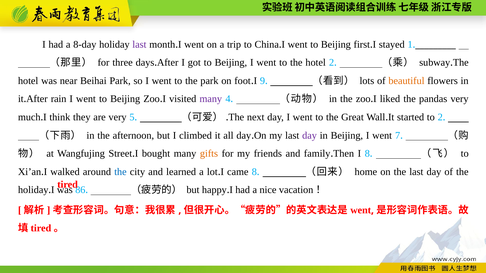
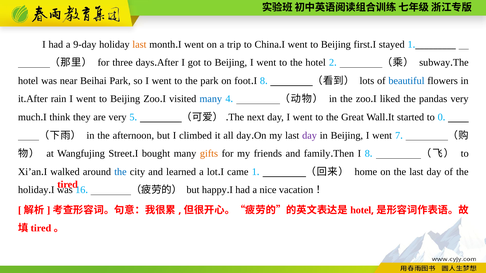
8-day: 8-day -> 9-day (85, 44)
last colour: purple -> orange (139, 44)
9: 9 -> 8 (262, 81)
beautiful colour: orange -> blue (406, 81)
many colour: purple -> blue (211, 99)
to 2: 2 -> 0 (440, 117)
came 8: 8 -> 1 (254, 172)
86: 86 -> 16 (80, 190)
went: went -> hotel (361, 210)
